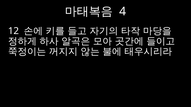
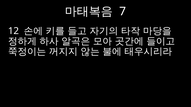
4: 4 -> 7 (123, 12)
